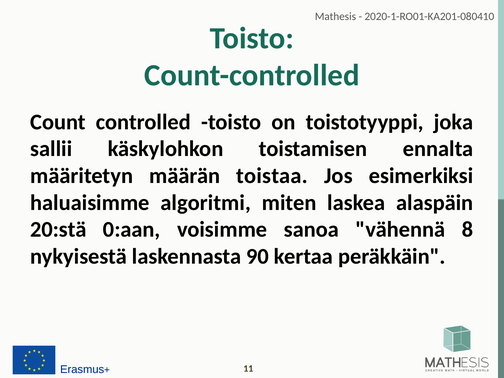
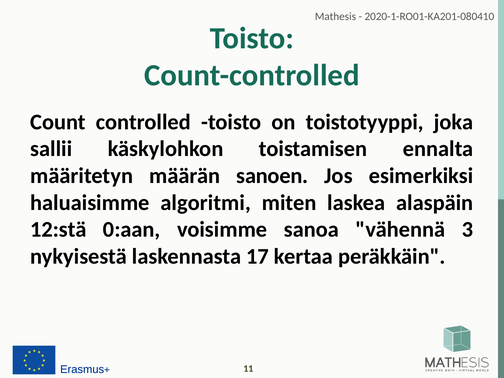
toistaa: toistaa -> sanoen (272, 176)
20:stä: 20:stä -> 12:stä (58, 230)
8: 8 -> 3 (468, 230)
90: 90 -> 17 (258, 256)
